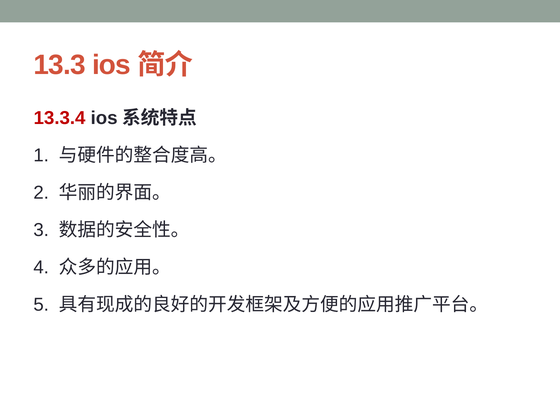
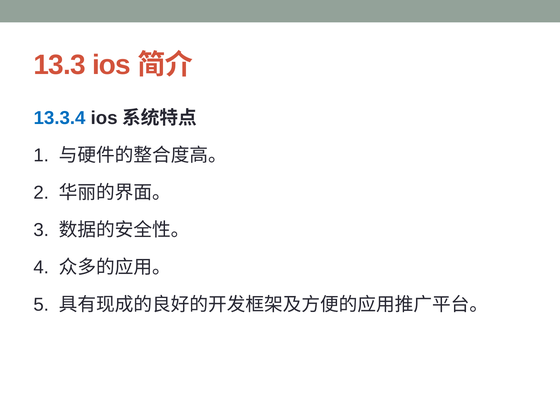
13.3.4 colour: red -> blue (60, 118)
